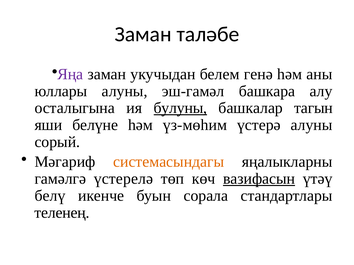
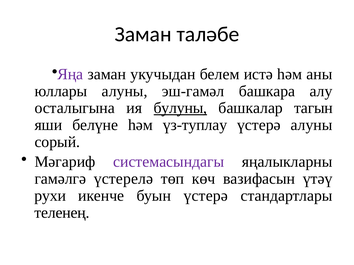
генә: генә -> истә (258, 74)
үз-мөһим: үз-мөһим -> үз-туплау (195, 125)
системасындагы colour: orange -> purple (169, 162)
вазифасын underline: present -> none (259, 179)
белү: белү -> рухи (50, 196)
буын сорала: сорала -> үстерә (206, 196)
